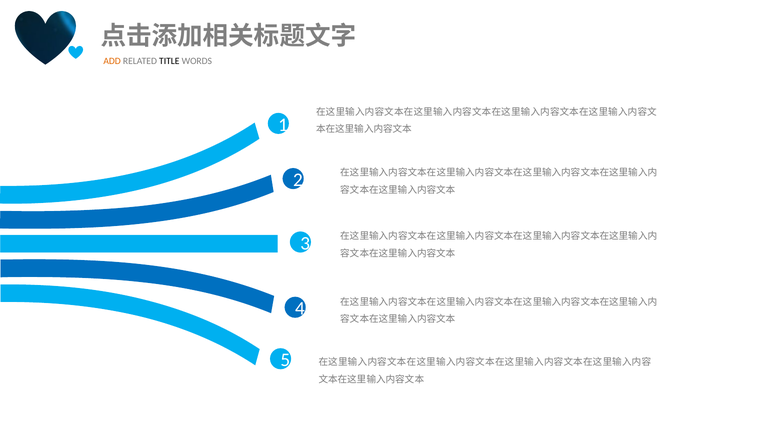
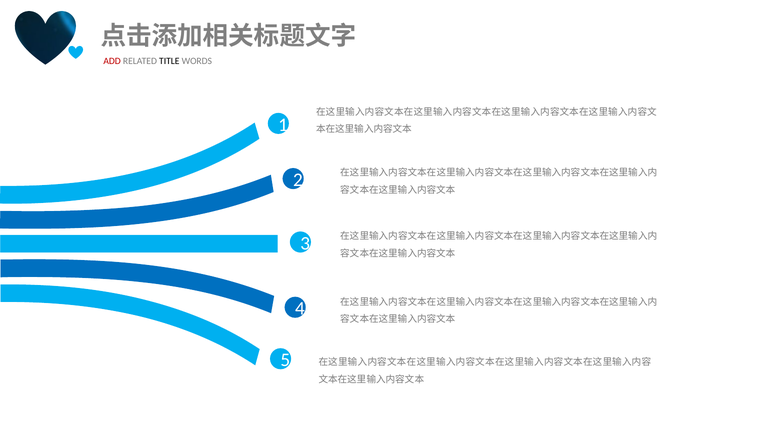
ADD colour: orange -> red (112, 61)
